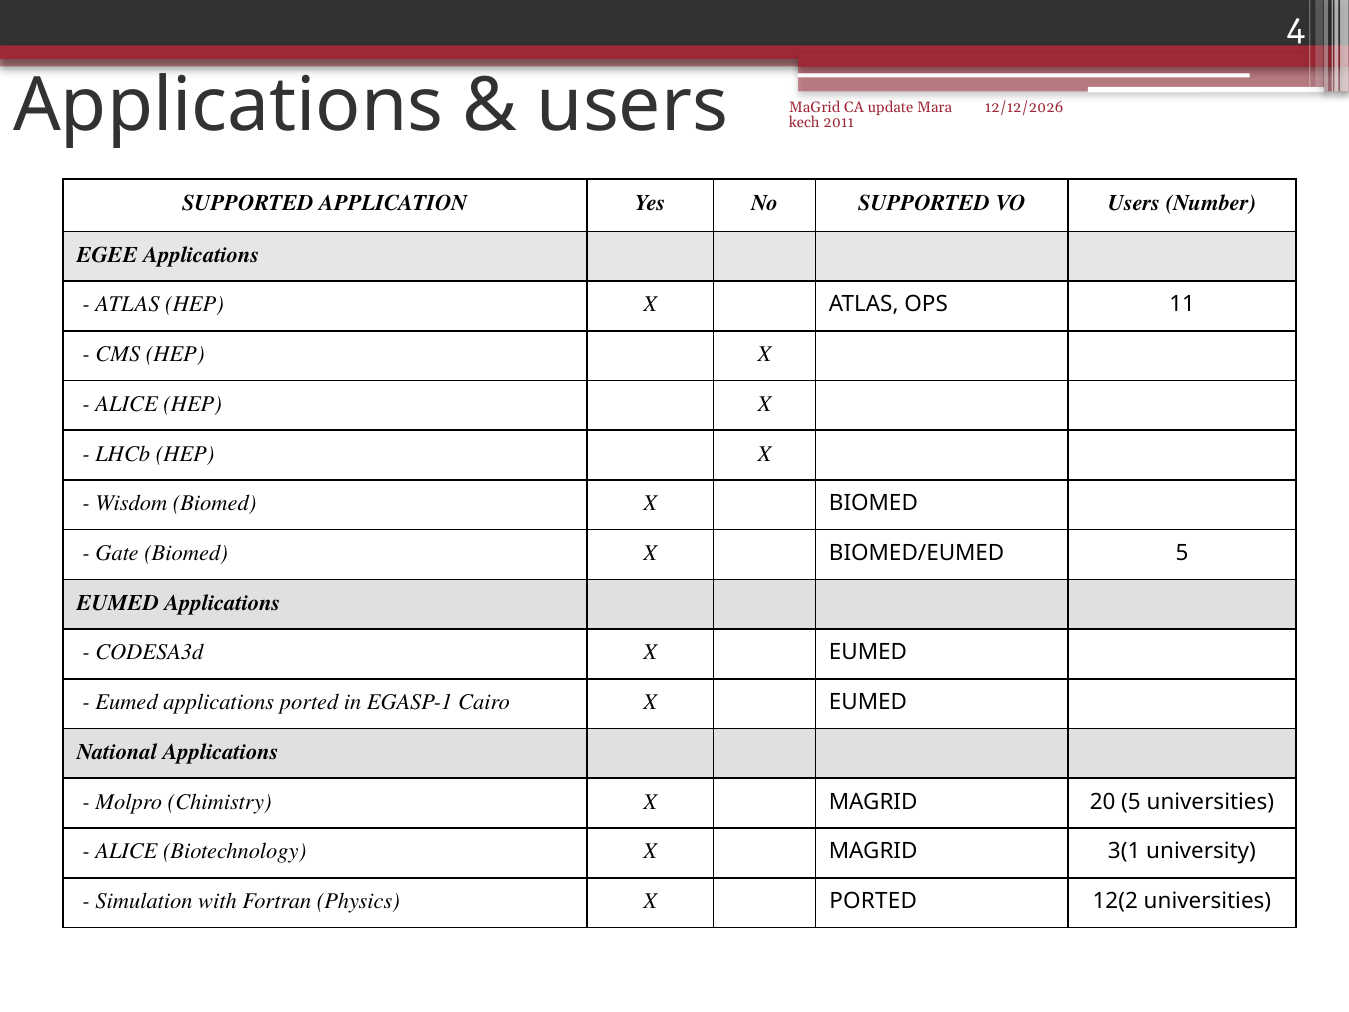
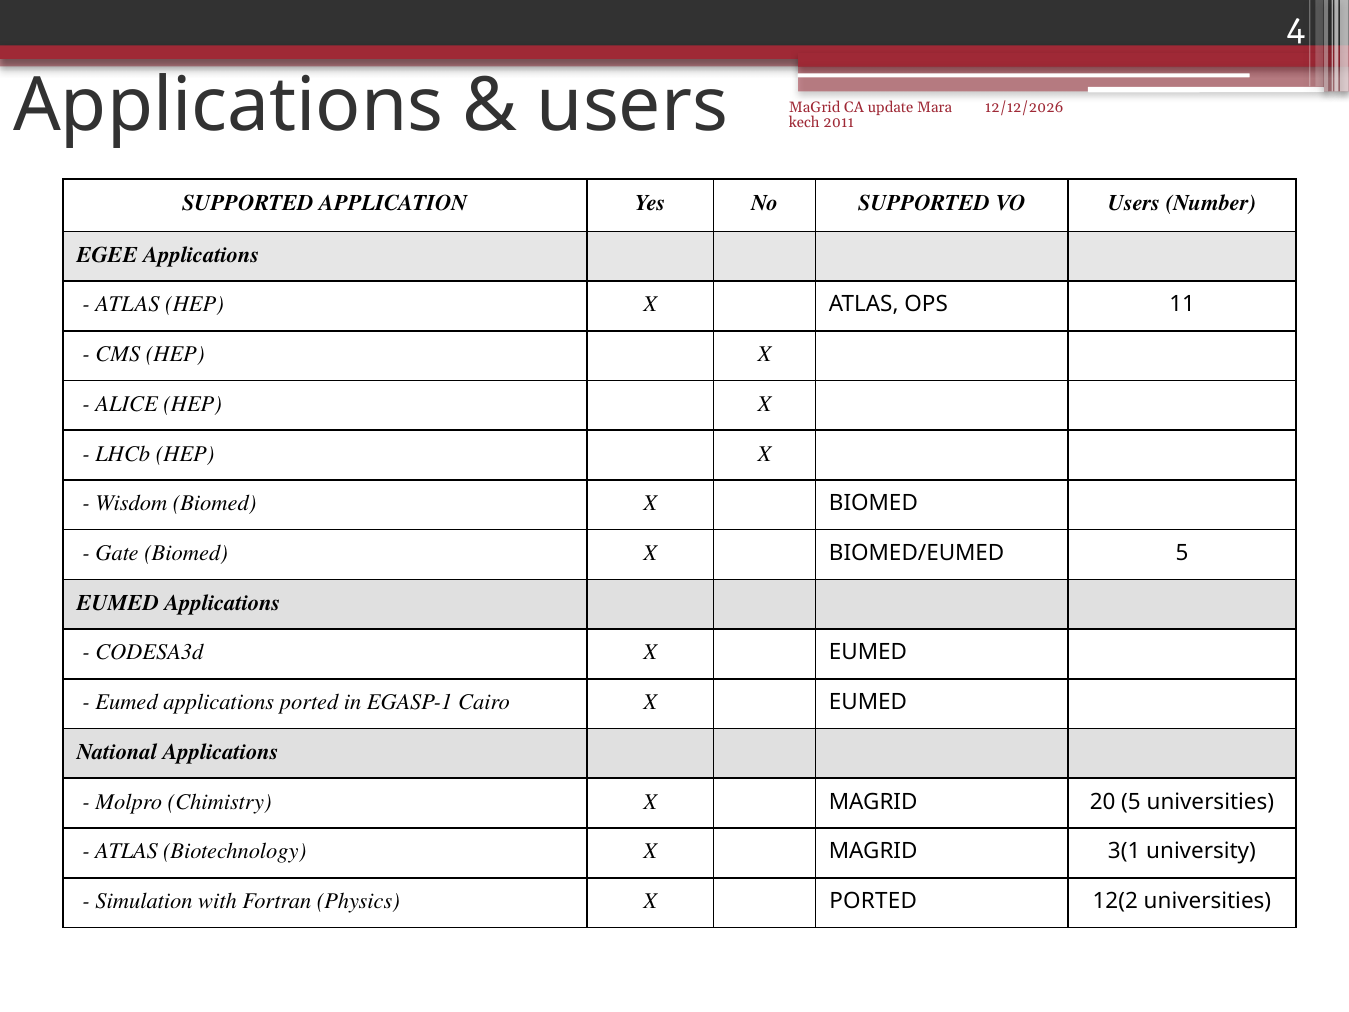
ALICE: ALICE -> ATLAS (126, 851)
